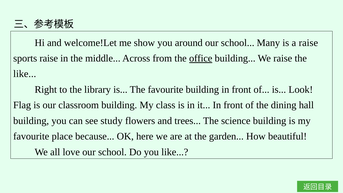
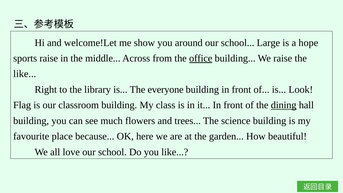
Many: Many -> Large (268, 43)
a raise: raise -> hope (308, 43)
The favourite: favourite -> everyone (166, 90)
dining underline: none -> present (284, 105)
study: study -> much (112, 121)
